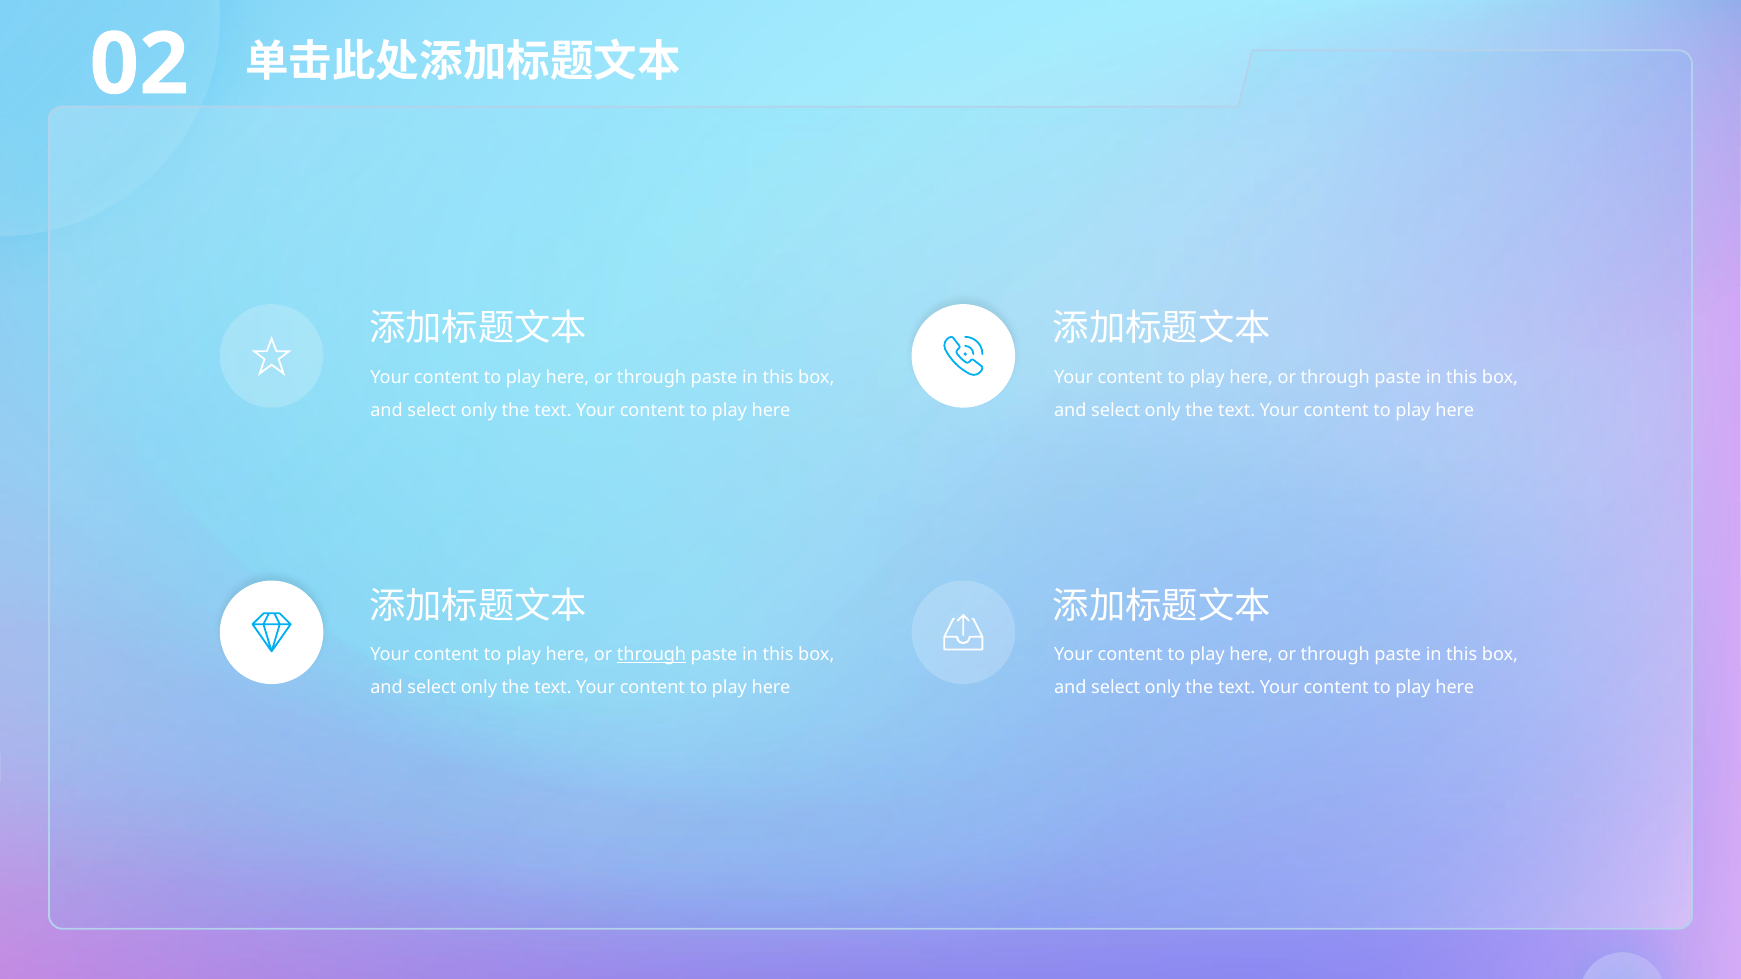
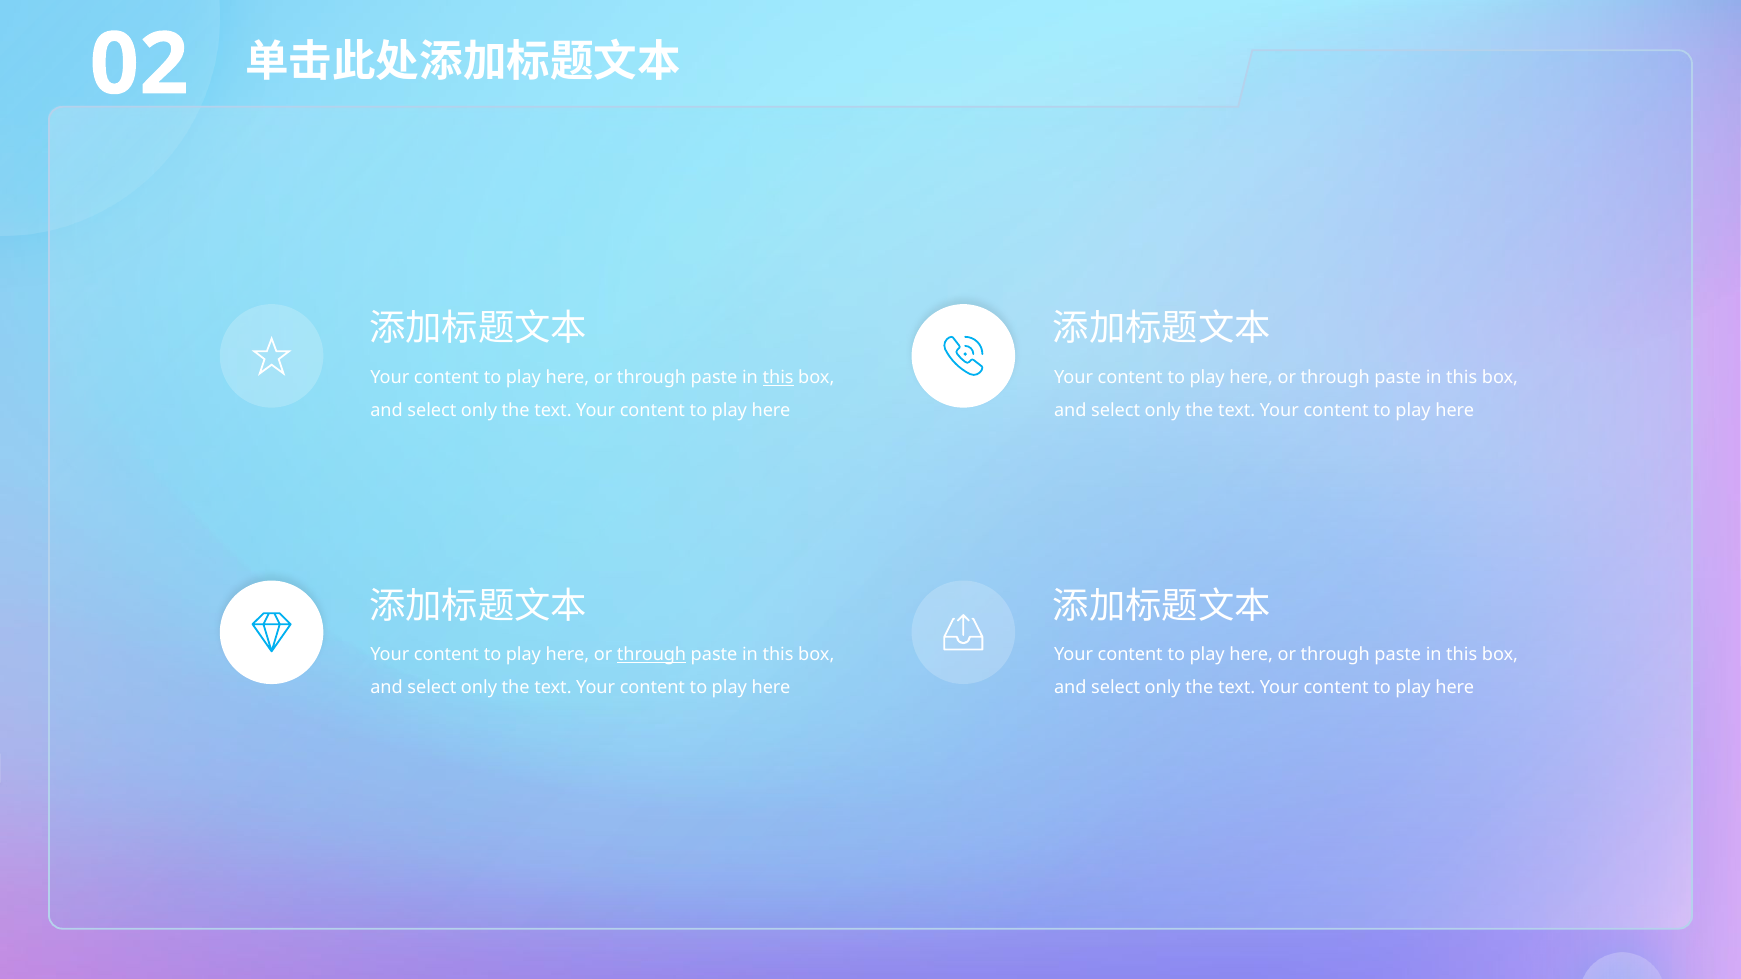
this underline: none -> present (778, 378)
